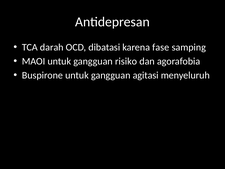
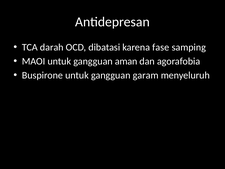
risiko: risiko -> aman (126, 61)
agitasi: agitasi -> garam (146, 75)
